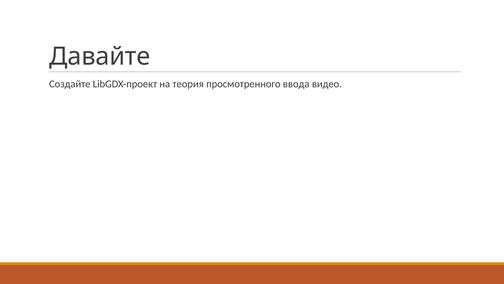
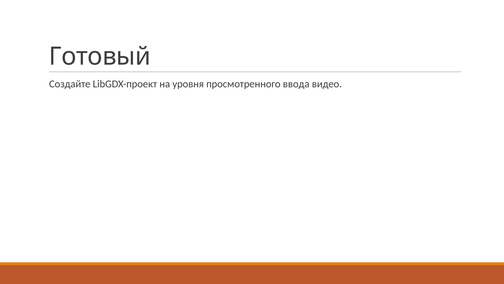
Давайте: Давайте -> Готовый (100, 56)
теория: теория -> уровня (188, 84)
